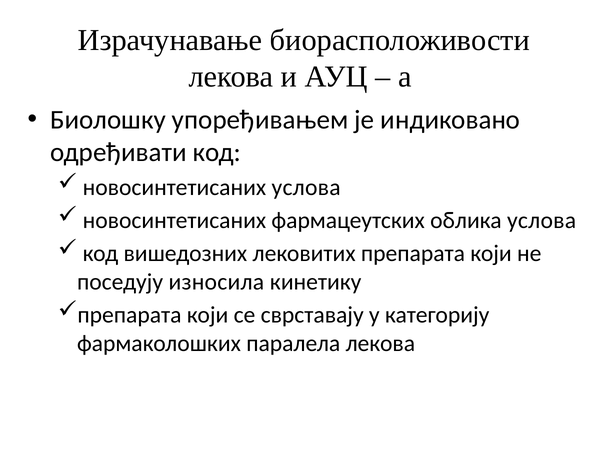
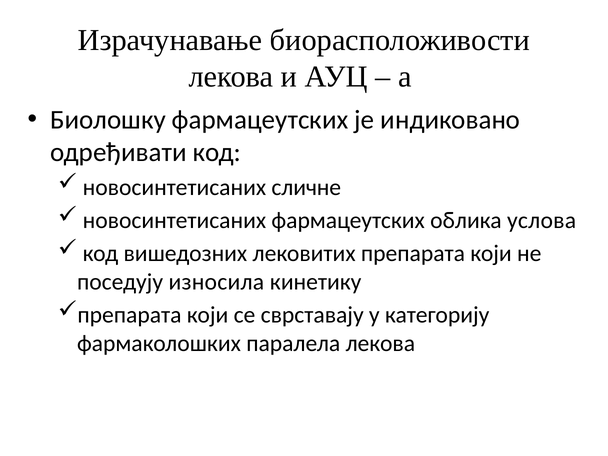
Биолошку упоређивањем: упоређивањем -> фармацеутских (260, 120)
новосинтетисаних услова: услова -> сличне (306, 187)
